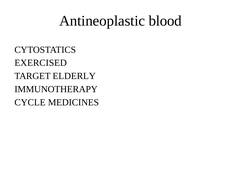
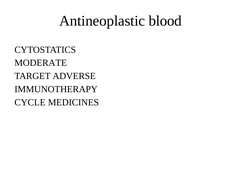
EXERCISED: EXERCISED -> MODERATE (41, 63)
ELDERLY: ELDERLY -> ADVERSE (74, 76)
